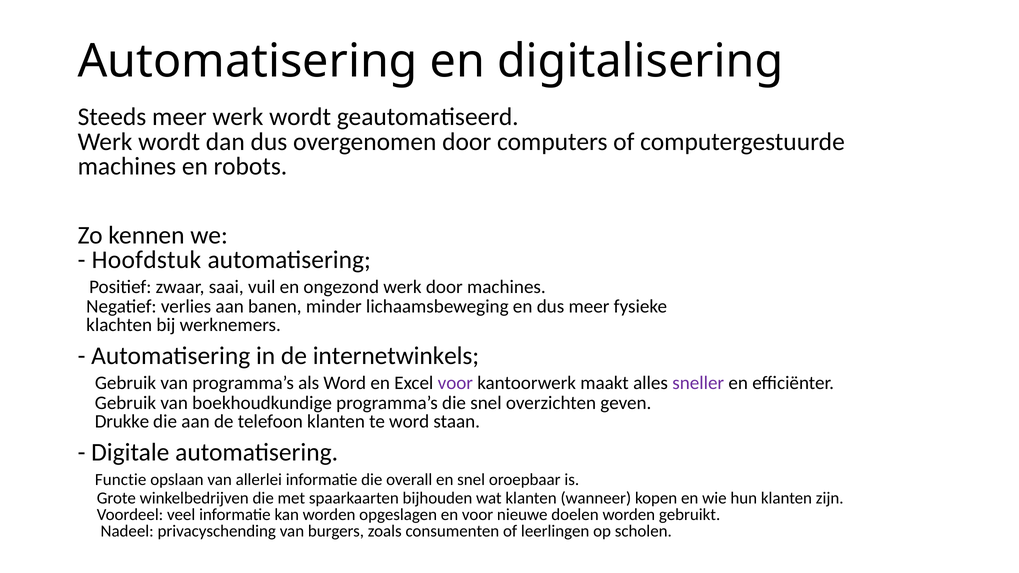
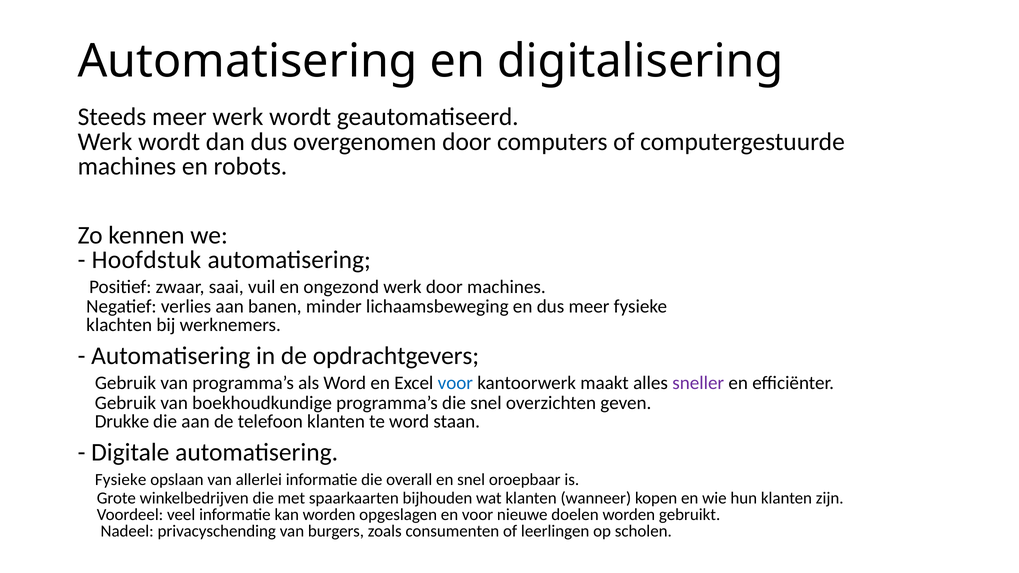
internetwinkels: internetwinkels -> opdrachtgevers (396, 356)
voor colour: purple -> blue (455, 383)
Functie: Functie -> Fysieke (121, 480)
